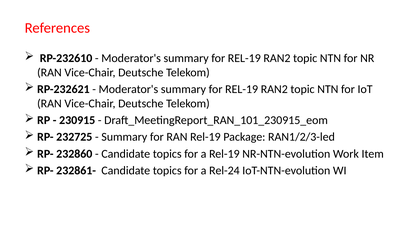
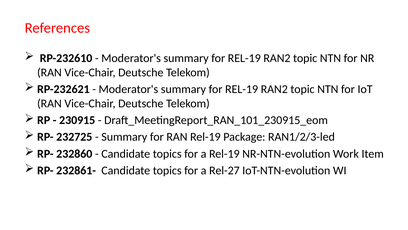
Rel-24: Rel-24 -> Rel-27 (224, 170)
